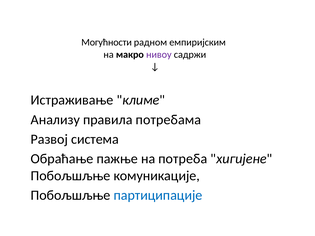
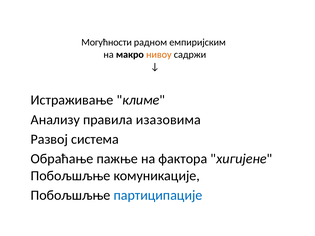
нивоу colour: purple -> orange (159, 55)
потребама: потребама -> изазовима (168, 120)
потреба: потреба -> фактора (183, 159)
